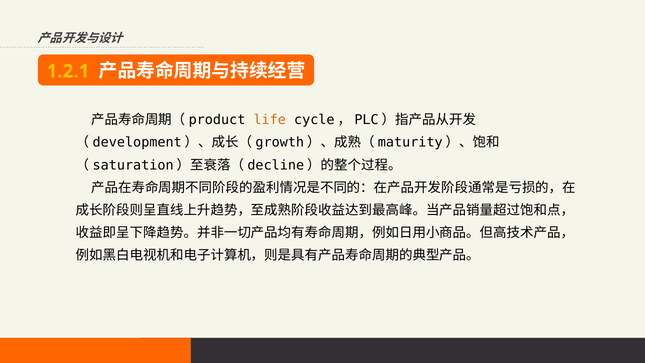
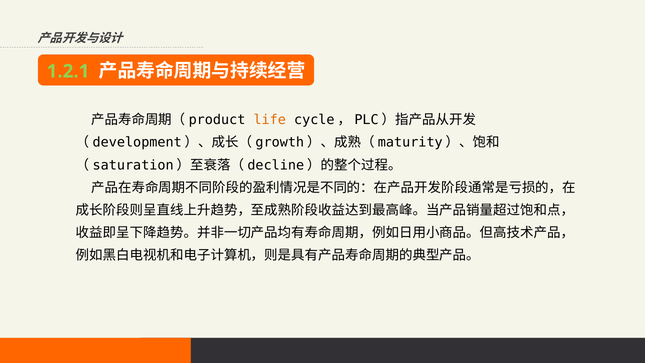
1.2.1 colour: yellow -> light green (68, 71)
